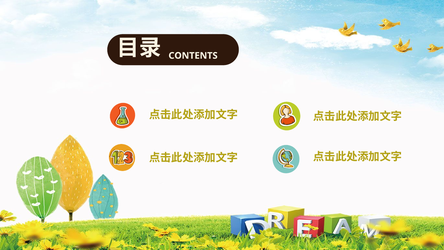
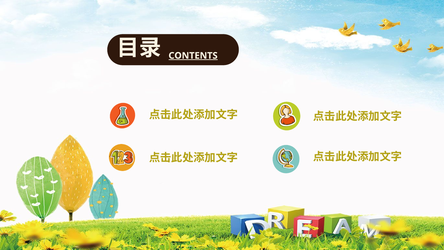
CONTENTS underline: none -> present (193, 56)
